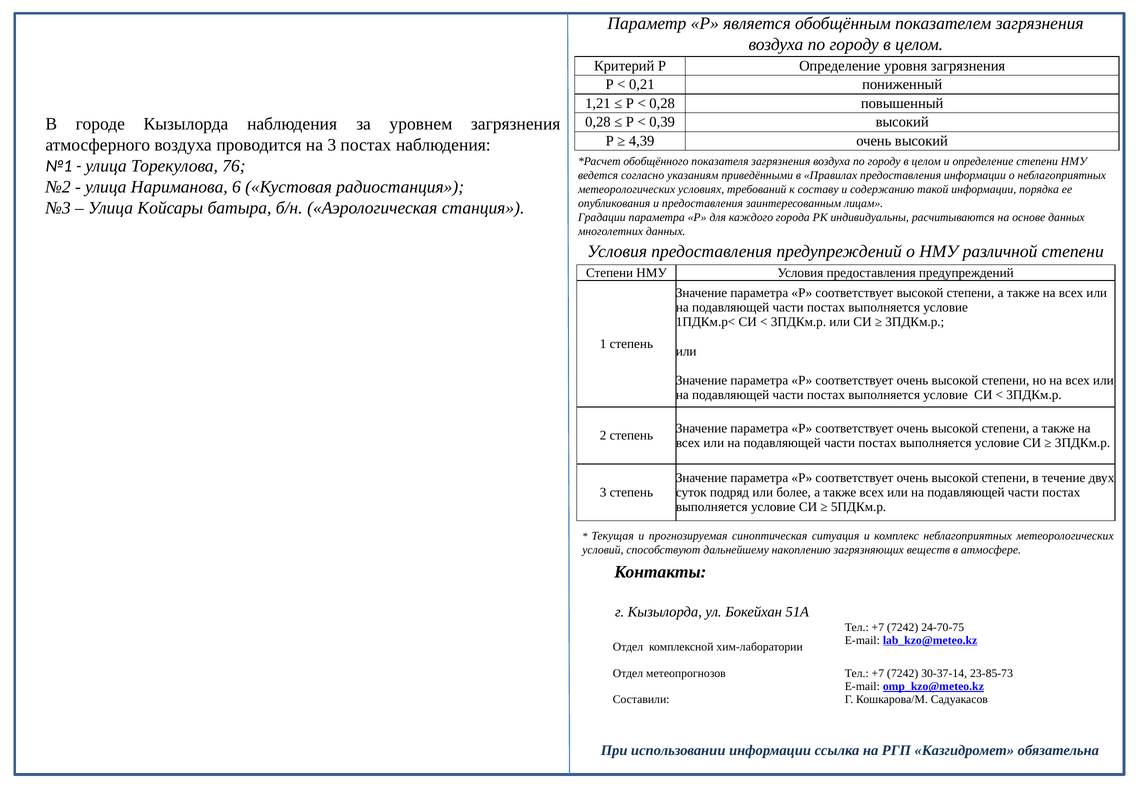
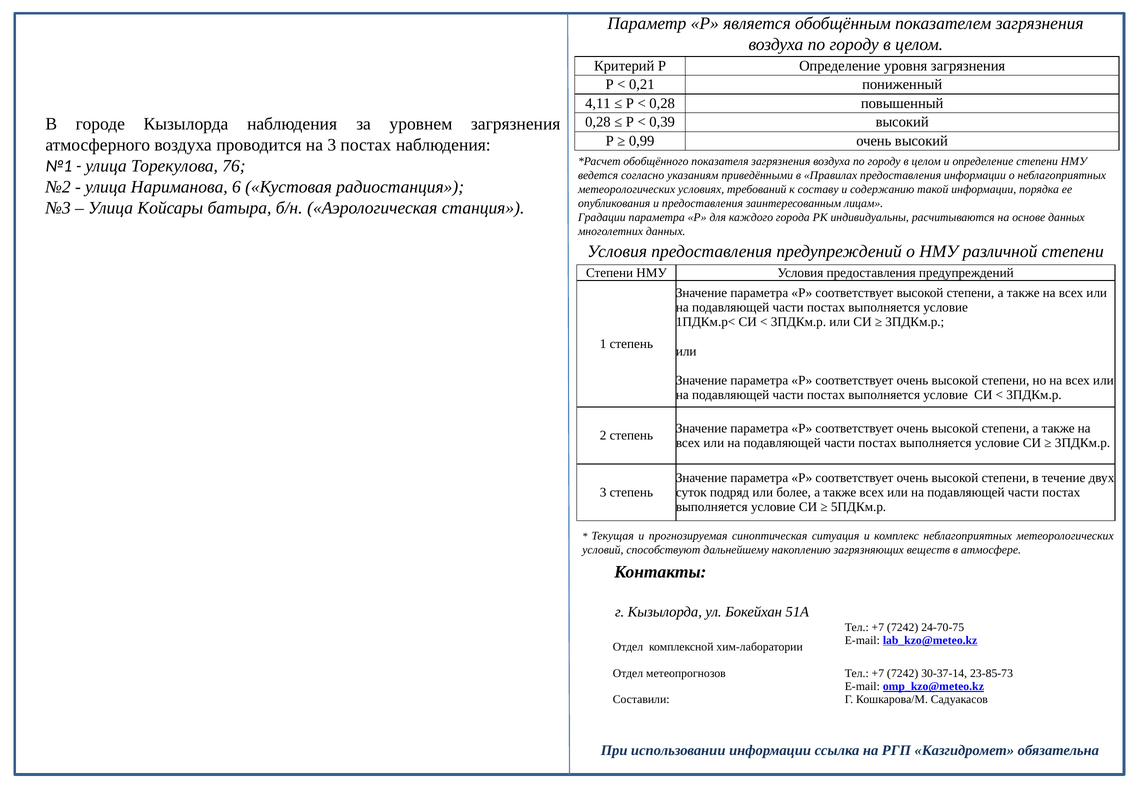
1,21: 1,21 -> 4,11 (598, 103)
4,39: 4,39 -> 0,99 (642, 141)
